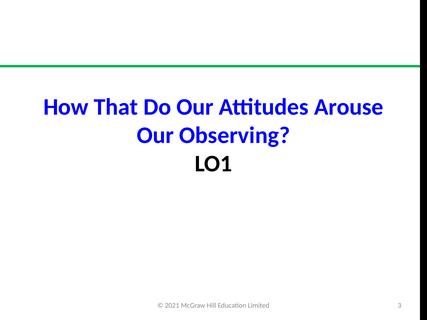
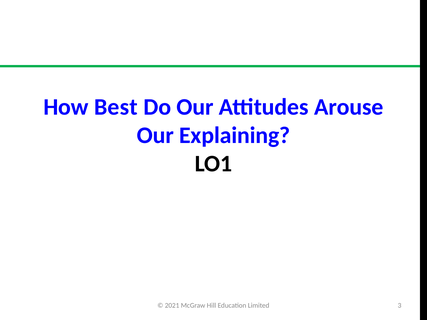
That: That -> Best (116, 107)
Observing: Observing -> Explaining (235, 135)
